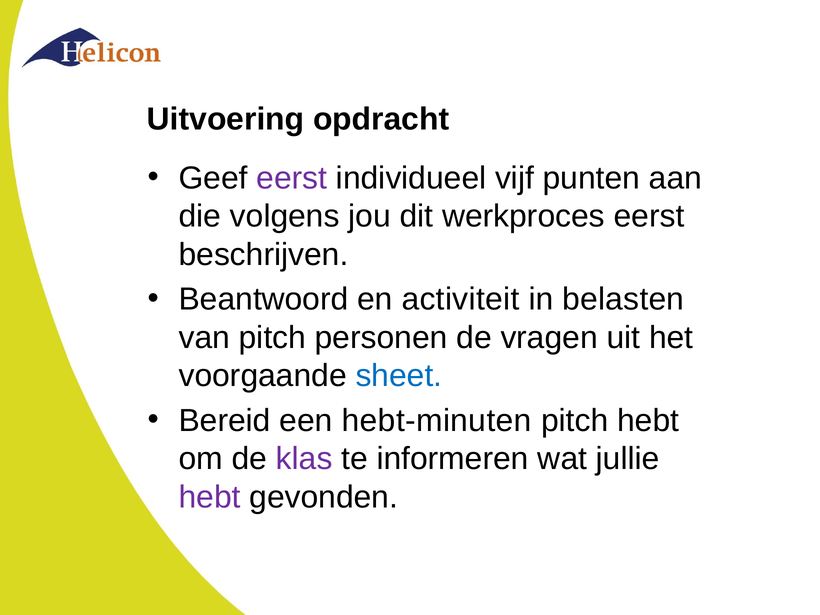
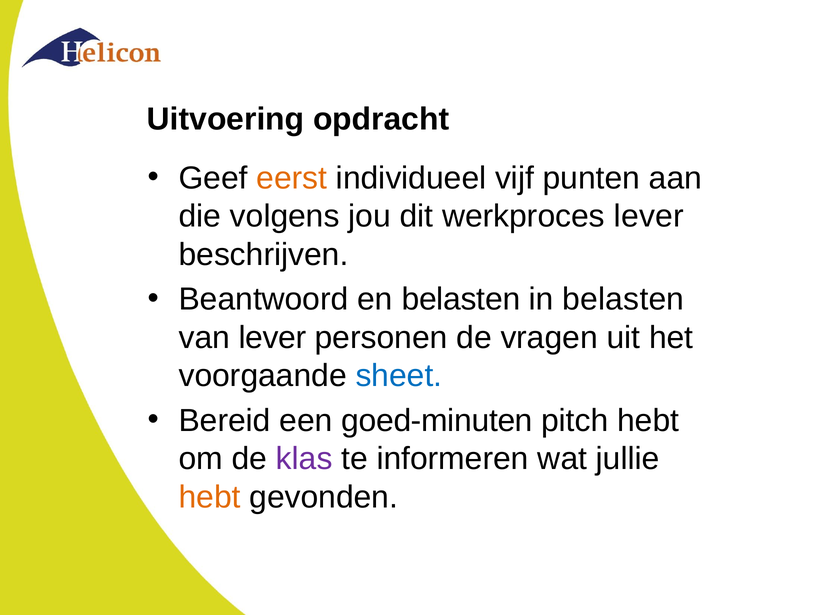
eerst colour: purple -> orange (292, 178)
werkproces eerst: eerst -> lever (649, 216)
en activiteit: activiteit -> belasten (461, 299)
van pitch: pitch -> lever (273, 338)
hebt-minuten: hebt-minuten -> goed-minuten (437, 420)
hebt colour: purple -> orange (210, 497)
